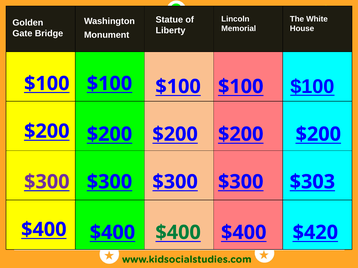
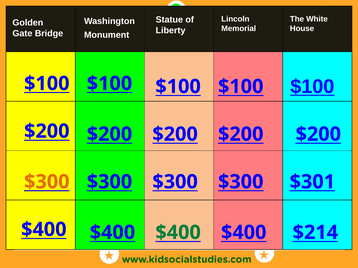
$300 colour: purple -> orange (47, 182)
$303: $303 -> $301 (312, 182)
$420: $420 -> $214 (315, 233)
